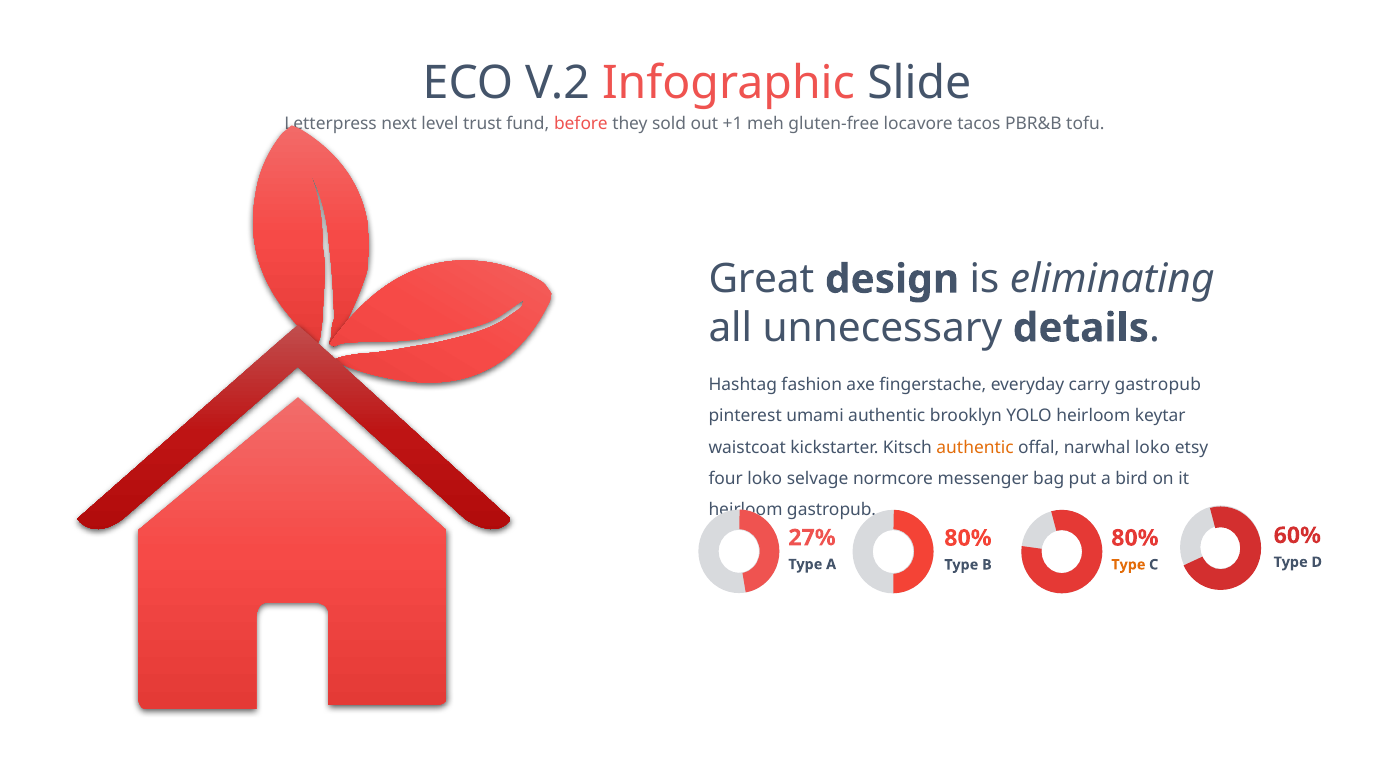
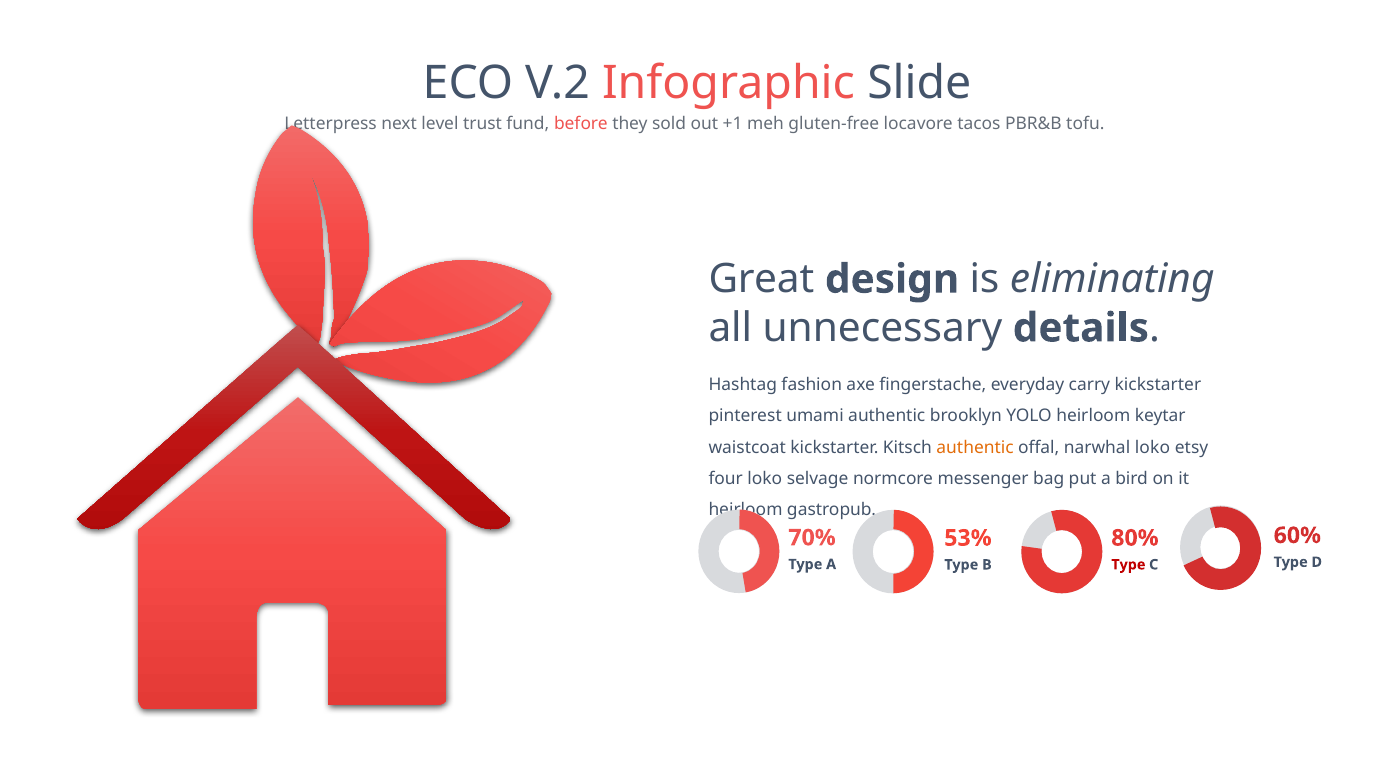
carry gastropub: gastropub -> kickstarter (1158, 385)
27%: 27% -> 70% (812, 538)
80%: 80% -> 53% (968, 538)
Type colour: orange -> red (1128, 565)
